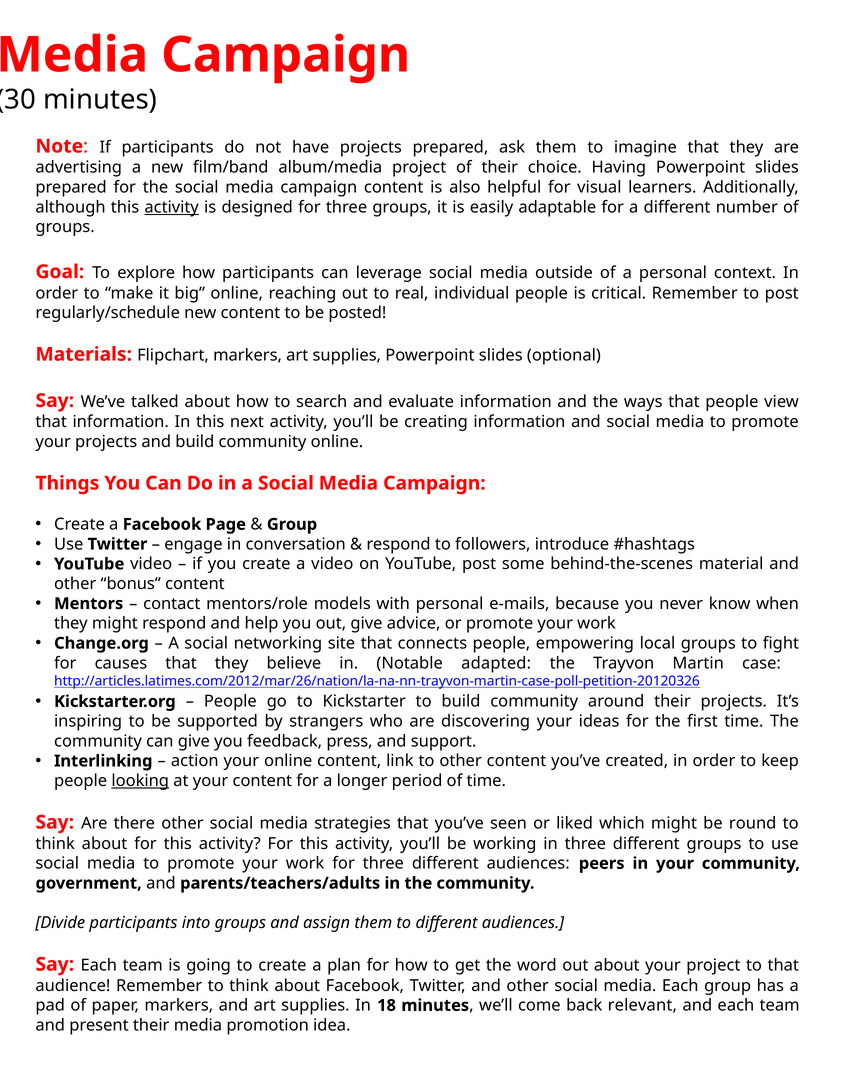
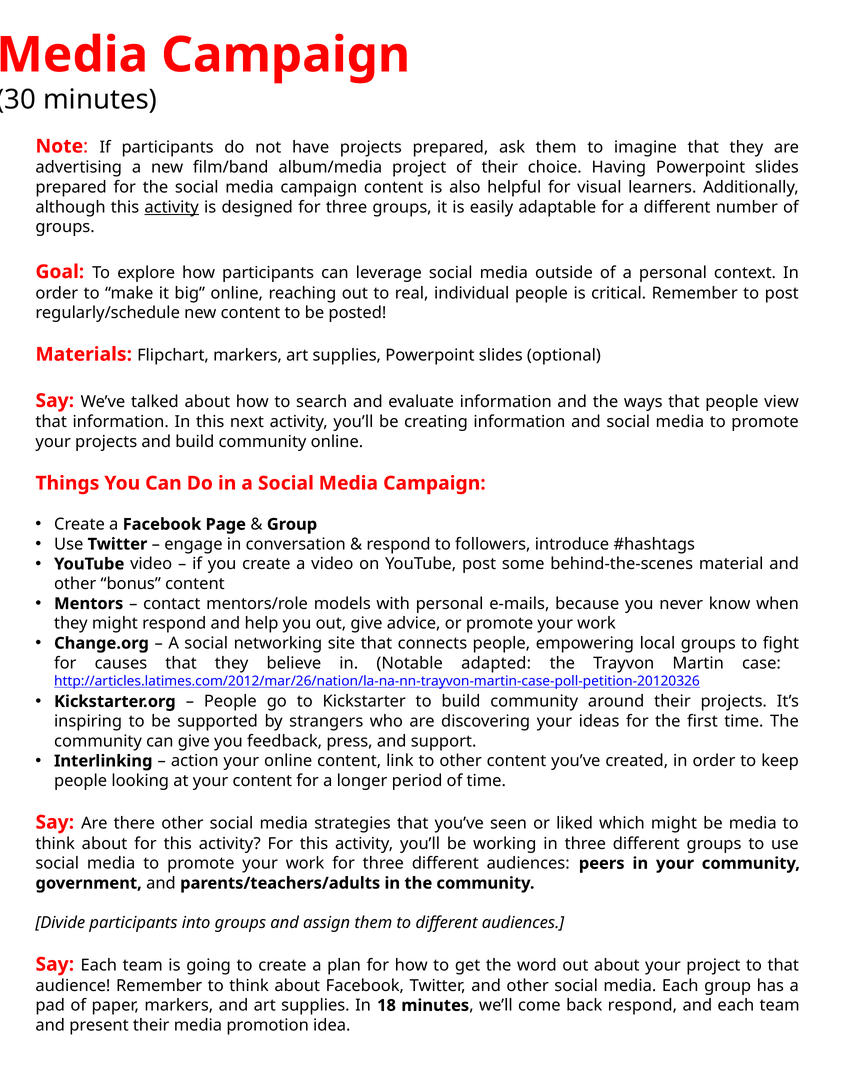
looking underline: present -> none (140, 781)
be round: round -> media (753, 824)
back relevant: relevant -> respond (642, 1006)
